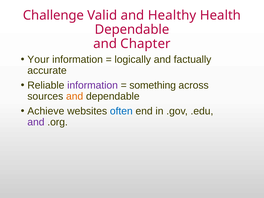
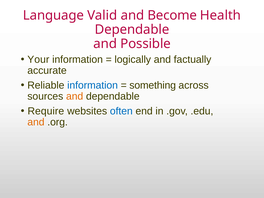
Challenge: Challenge -> Language (53, 15)
Healthy: Healthy -> Become (172, 15)
Chapter: Chapter -> Possible (146, 44)
information colour: purple -> blue (93, 85)
Achieve: Achieve -> Require (46, 111)
and colour: purple -> orange (36, 122)
